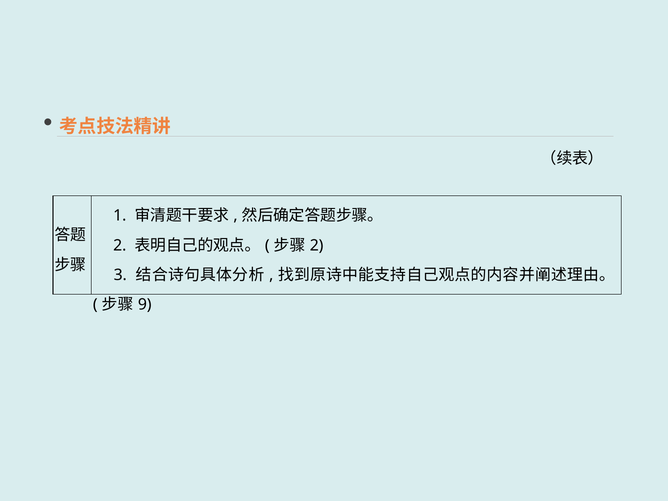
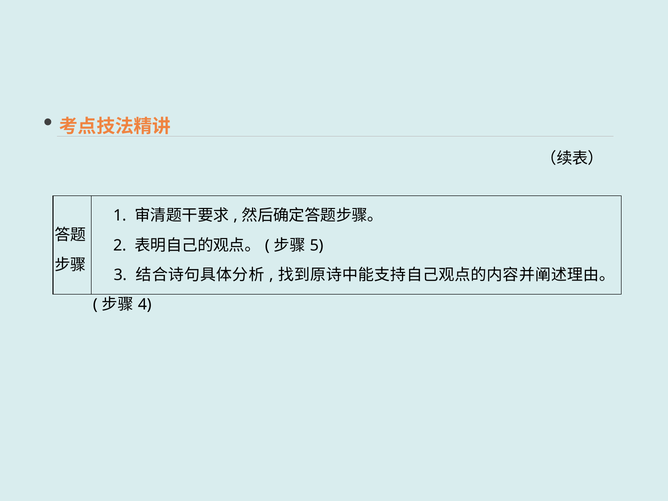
2: 2 -> 5 (317, 245)
9: 9 -> 4 (145, 305)
